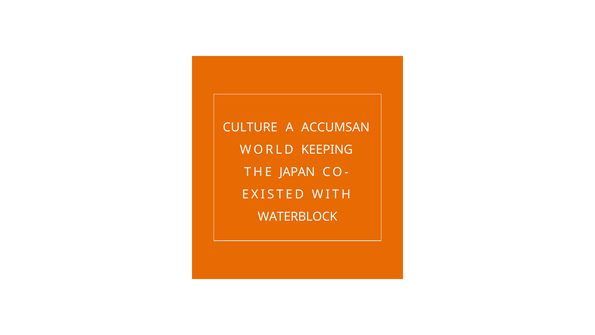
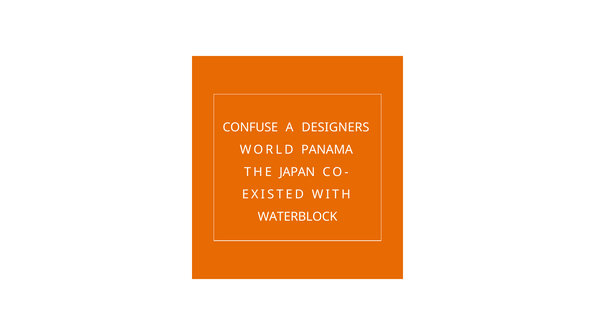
CULTURE: CULTURE -> CONFUSE (250, 127)
ACCUMSAN: ACCUMSAN -> DESIGNERS (335, 127)
KEEPING: KEEPING -> PANAMA (327, 150)
